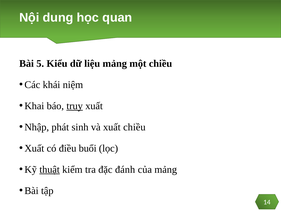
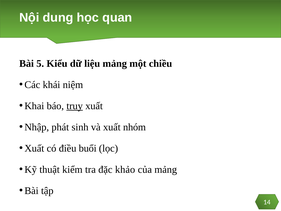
xuất chiều: chiều -> nhóm (134, 127)
thuật underline: present -> none (50, 169)
đánh: đánh -> khảo (125, 169)
